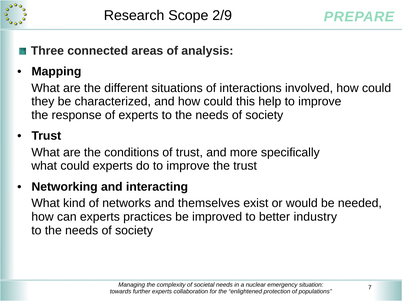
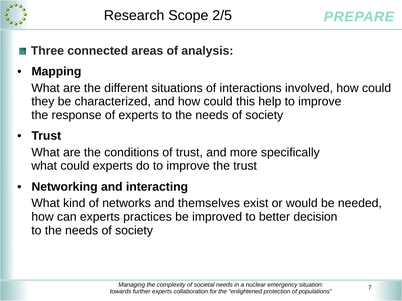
2/9: 2/9 -> 2/5 (222, 15)
industry: industry -> decision (315, 217)
